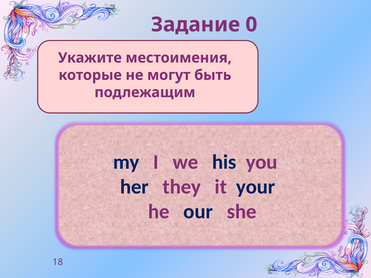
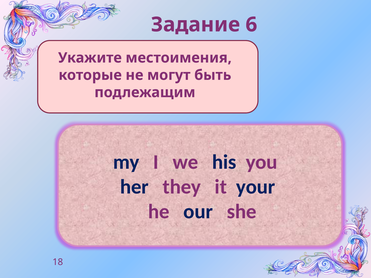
0: 0 -> 6 (251, 25)
